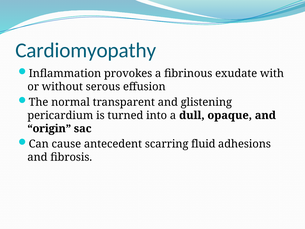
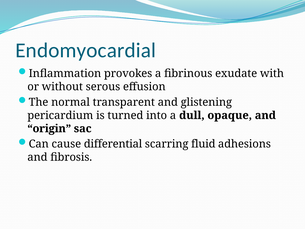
Cardiomyopathy: Cardiomyopathy -> Endomyocardial (86, 50)
antecedent: antecedent -> differential (113, 144)
